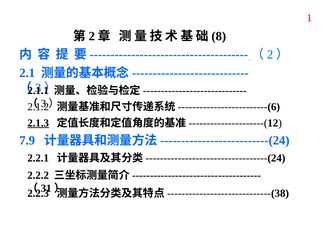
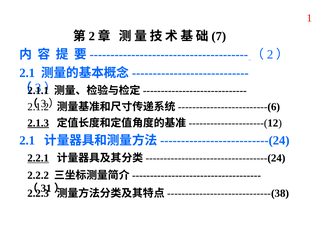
8: 8 -> 7 (219, 36)
7.9: 7.9 -> 2.1 (27, 140)
2.2.1 underline: none -> present (38, 158)
